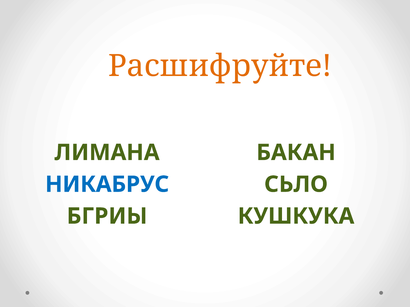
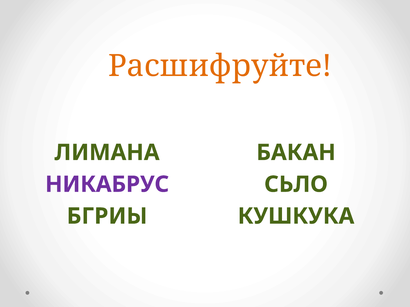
НИКАБРУС colour: blue -> purple (107, 185)
